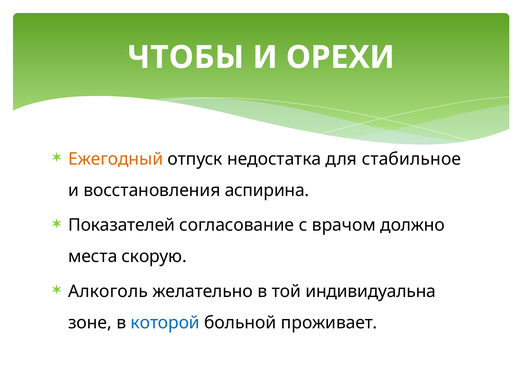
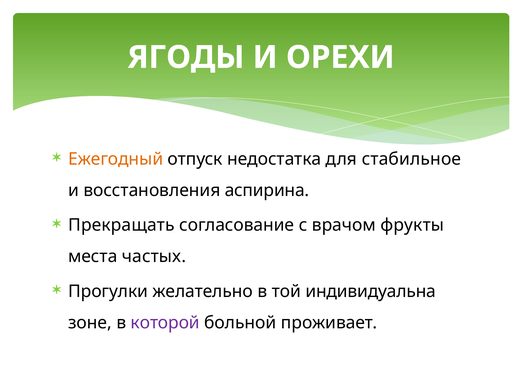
ЧТОБЫ: ЧТОБЫ -> ЯГОДЫ (186, 57)
Показателей: Показателей -> Прекращать (121, 225)
должно: должно -> фрукты (412, 225)
скорую: скорую -> частых (154, 256)
Алкоголь: Алкоголь -> Прогулки (108, 291)
которой colour: blue -> purple (165, 322)
